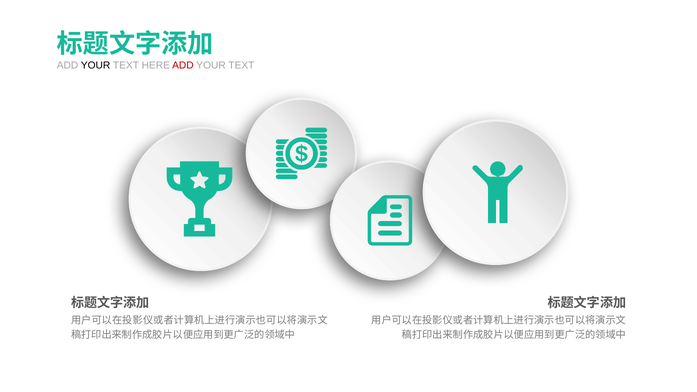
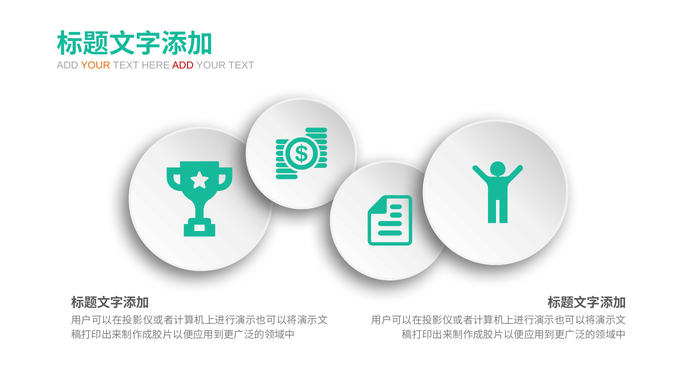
YOUR colour: black -> orange (96, 65)
